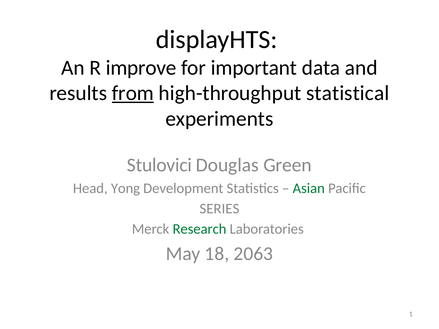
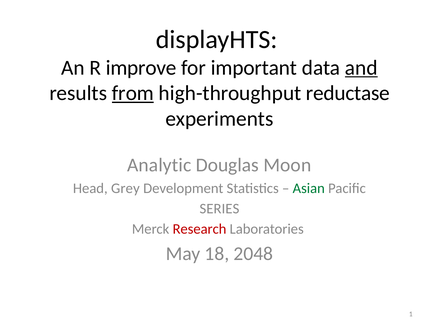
and underline: none -> present (361, 68)
statistical: statistical -> reductase (348, 93)
Stulovici: Stulovici -> Analytic (159, 165)
Green: Green -> Moon (287, 165)
Yong: Yong -> Grey (125, 188)
Research colour: green -> red (200, 229)
2063: 2063 -> 2048 (253, 254)
